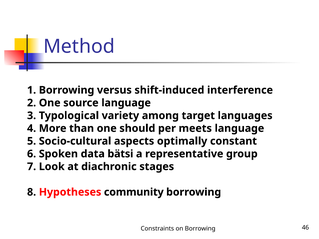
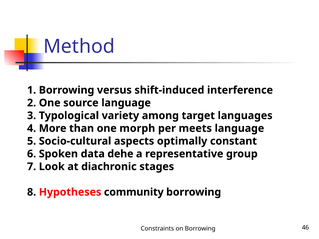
should: should -> morph (137, 128)
bätsi: bätsi -> dehe (120, 154)
